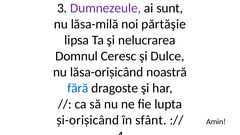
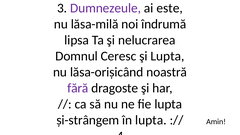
sunt: sunt -> este (170, 8)
părtăşie: părtăşie -> îndrumă (164, 24)
şi Dulce: Dulce -> Lupta (167, 56)
fără colour: blue -> purple (78, 88)
și-orișicând: și-orișicând -> și-strângem (88, 120)
în sfânt: sfânt -> lupta (151, 120)
